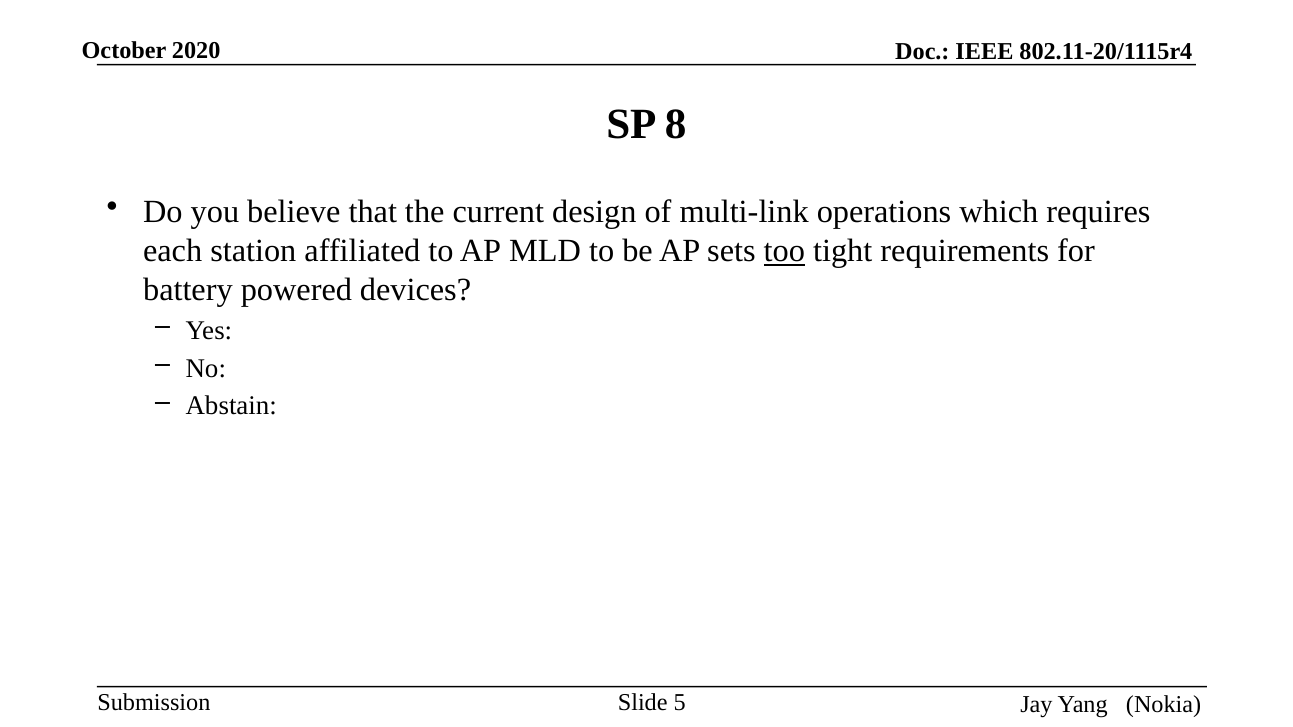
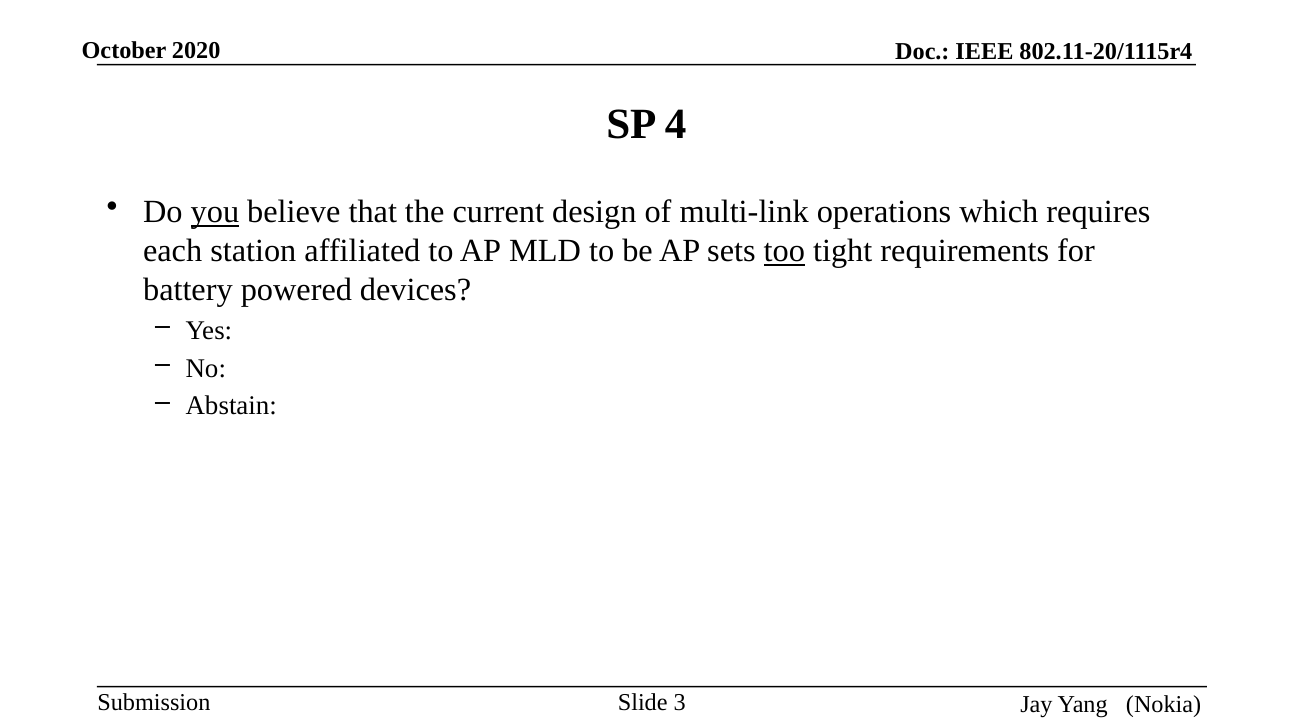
8: 8 -> 4 (676, 124)
you underline: none -> present (215, 212)
5: 5 -> 3 (680, 703)
